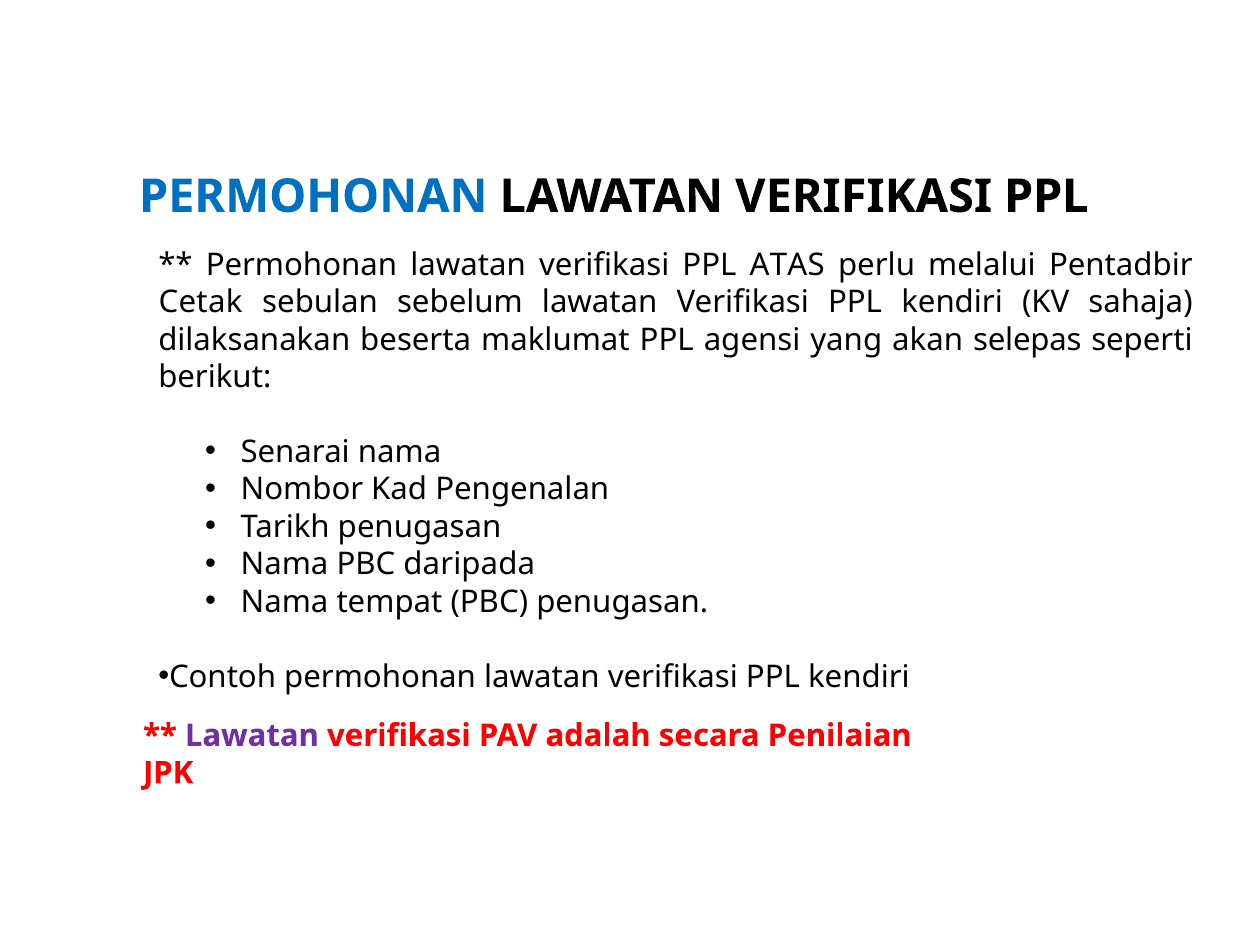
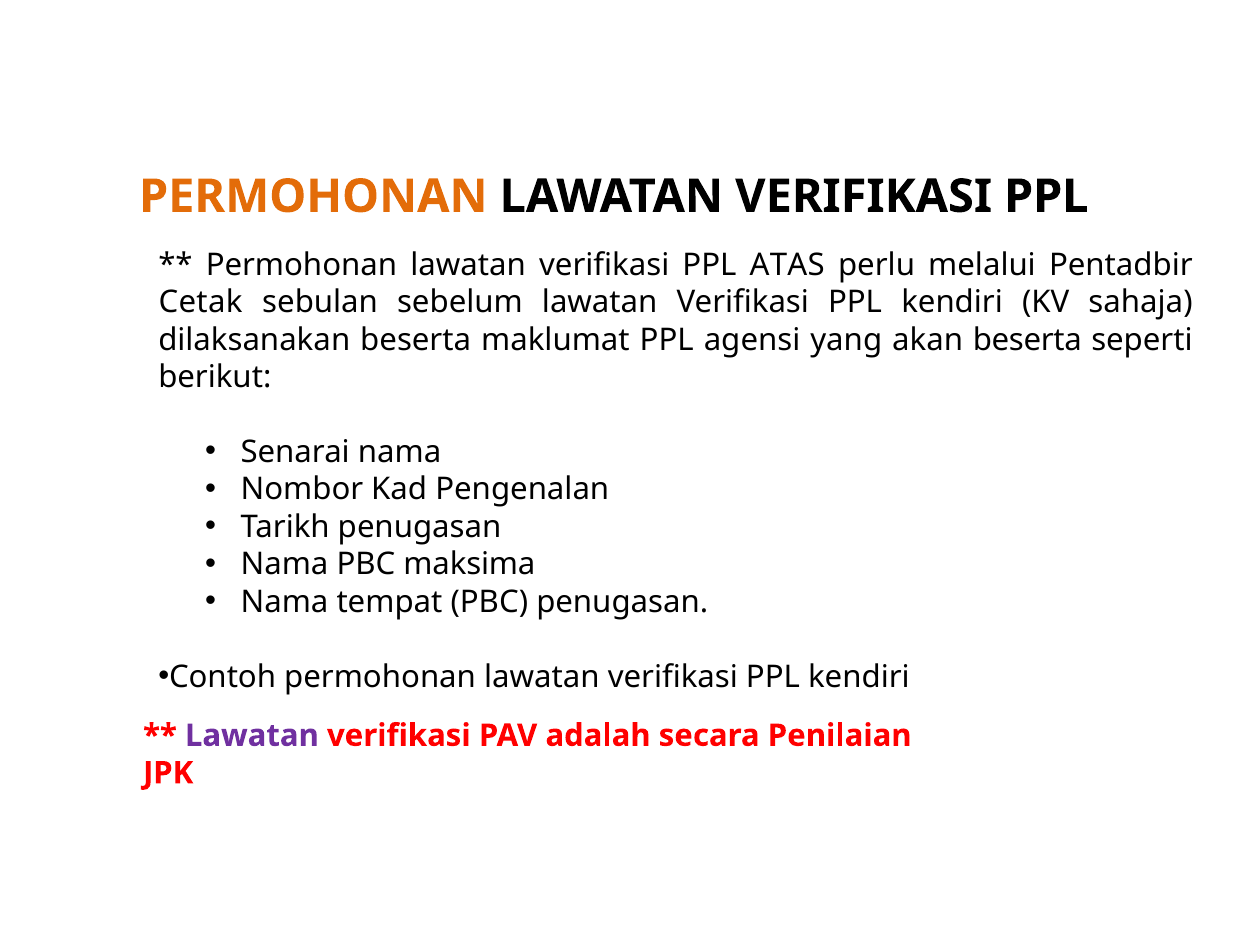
PERMOHONAN colour: blue -> orange (313, 197)
akan selepas: selepas -> beserta (1027, 340)
daripada: daripada -> maksima (469, 565)
